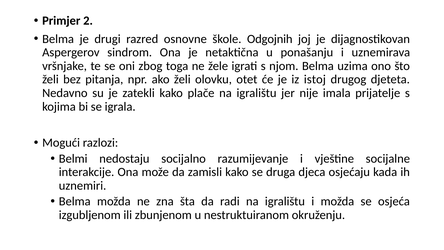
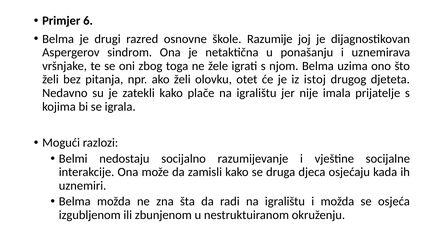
2: 2 -> 6 (88, 21)
Odgojnih: Odgojnih -> Razumije (270, 39)
